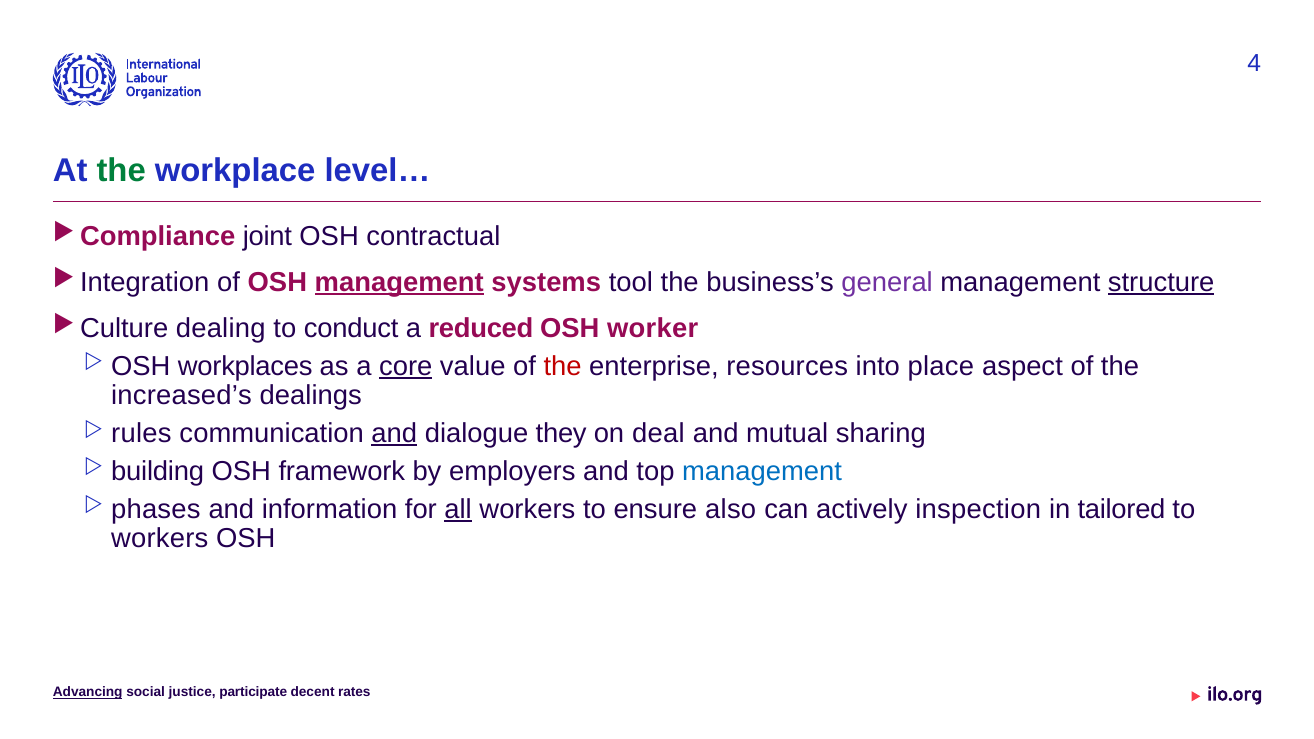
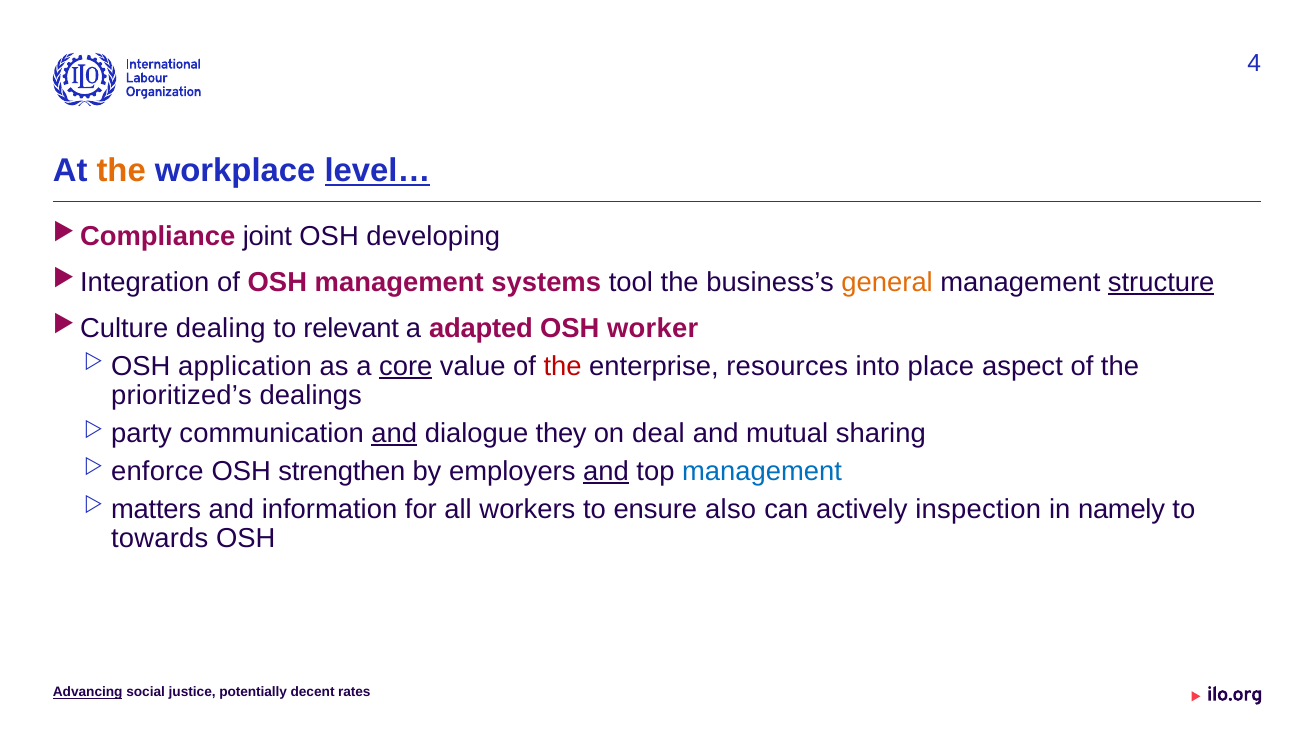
the colour: green -> orange (121, 171)
level… underline: none -> present (377, 171)
contractual: contractual -> developing (433, 236)
management underline: present -> none (399, 282)
general colour: purple -> orange (887, 282)
conduct: conduct -> relevant (351, 328)
reduced: reduced -> adapted (481, 328)
workplaces: workplaces -> application (245, 366)
increased’s: increased’s -> prioritized’s (181, 396)
rules: rules -> party (142, 434)
building: building -> enforce (157, 471)
framework: framework -> strengthen (342, 471)
and underline: none -> present (606, 471)
phases: phases -> matters (156, 509)
all underline: present -> none (458, 509)
tailored: tailored -> namely (1122, 509)
workers: workers -> towards (160, 539)
participate: participate -> potentially (253, 692)
